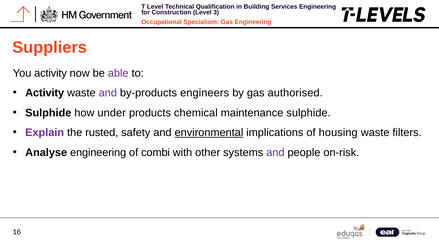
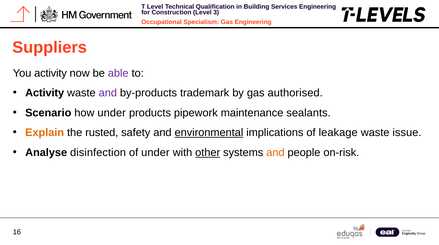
engineers: engineers -> trademark (205, 93)
Sulphide: Sulphide -> Scenario (48, 113)
chemical: chemical -> pipework (196, 113)
maintenance sulphide: sulphide -> sealants (309, 113)
Explain colour: purple -> orange (45, 133)
housing: housing -> leakage (338, 133)
filters: filters -> issue (407, 133)
Analyse engineering: engineering -> disinfection (98, 153)
of combi: combi -> under (155, 153)
other underline: none -> present (208, 153)
and colour: purple -> orange (275, 153)
